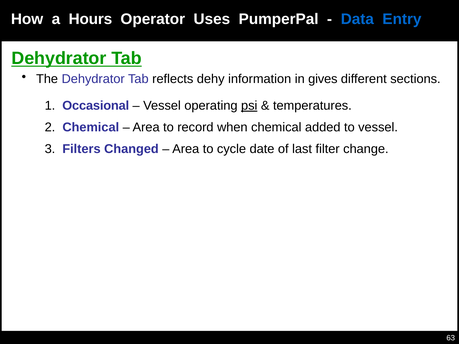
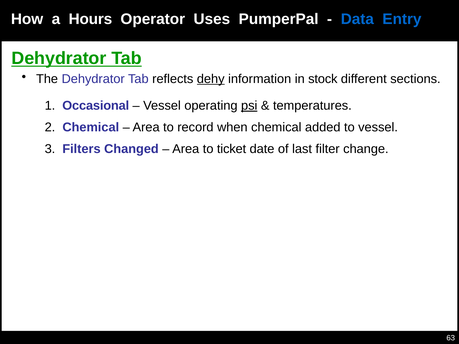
dehy underline: none -> present (211, 79)
gives: gives -> stock (323, 79)
cycle: cycle -> ticket (232, 149)
